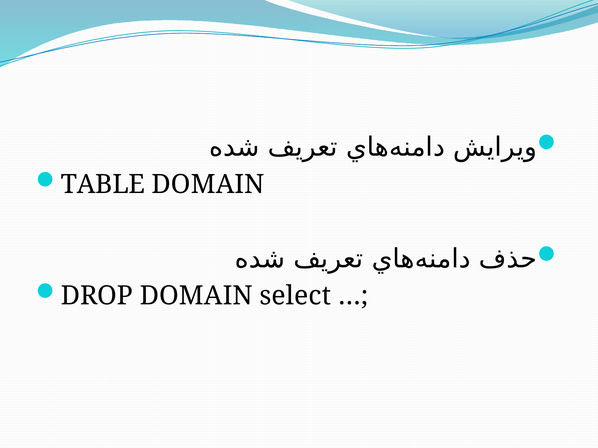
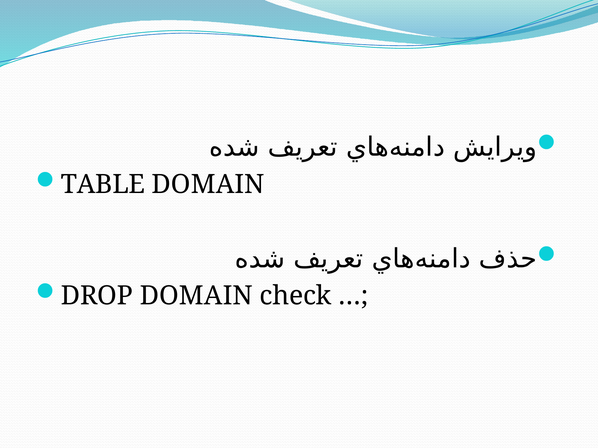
select: select -> check (295, 296)
